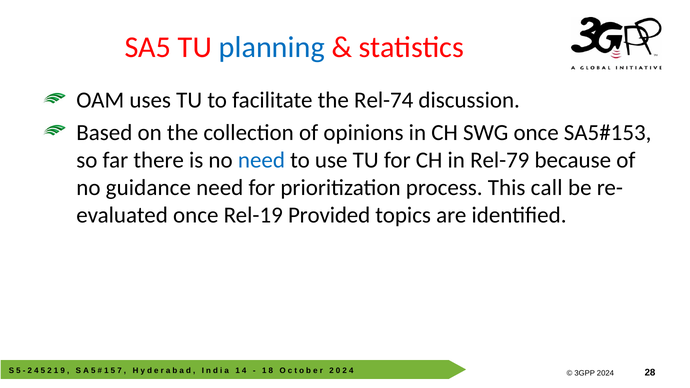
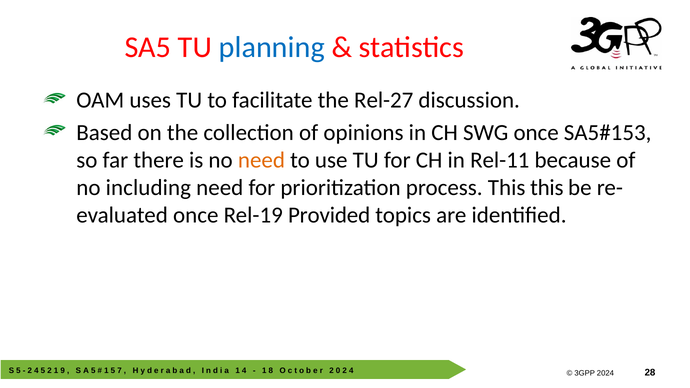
Rel-74: Rel-74 -> Rel-27 (384, 100)
need colour: blue -> orange (261, 160)
Rel-79: Rel-79 -> Rel-11 (500, 160)
guidance: guidance -> including (148, 188)
This call: call -> this (547, 188)
